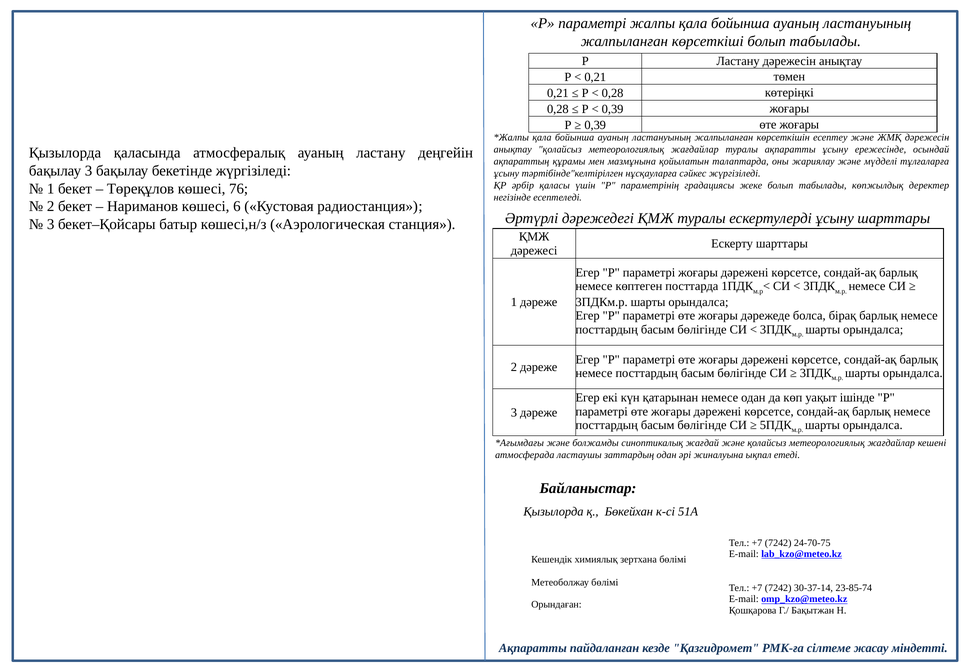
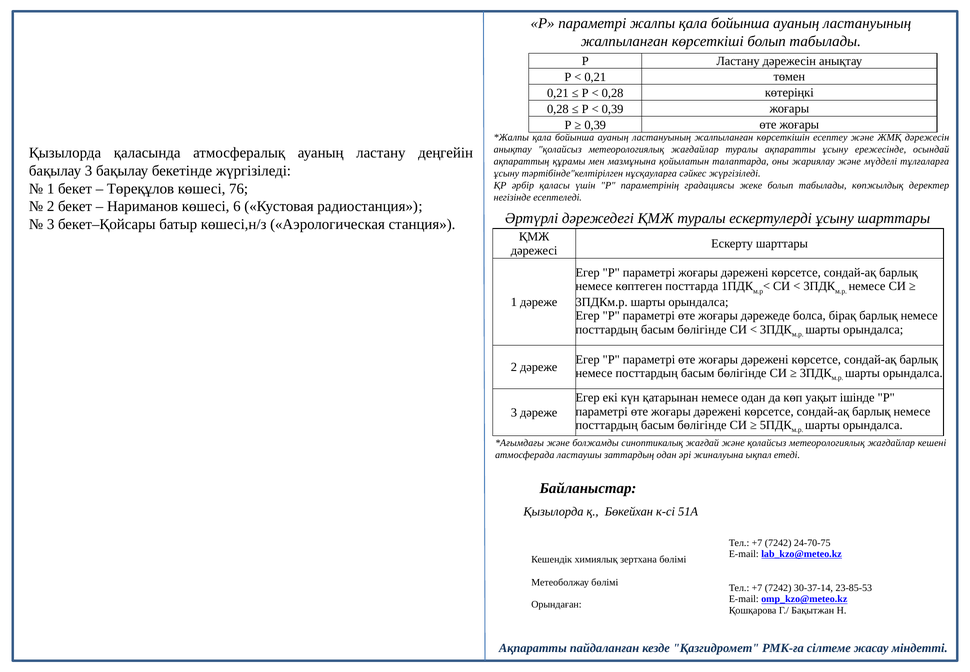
23-85-74: 23-85-74 -> 23-85-53 (854, 588)
